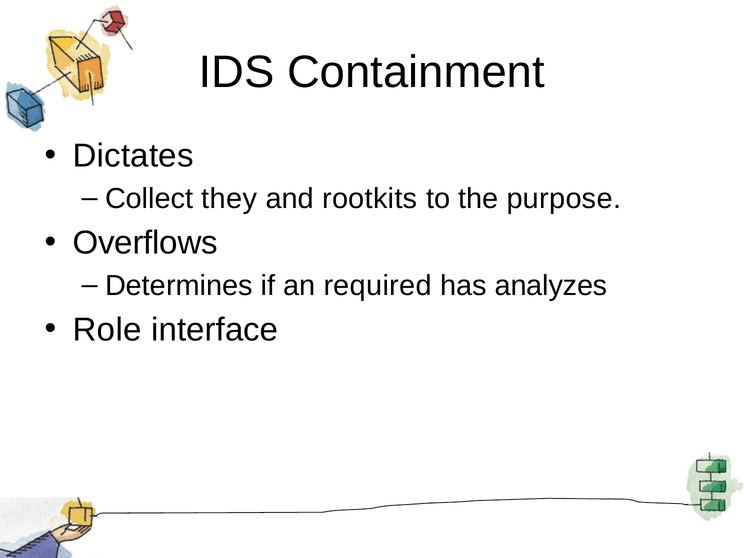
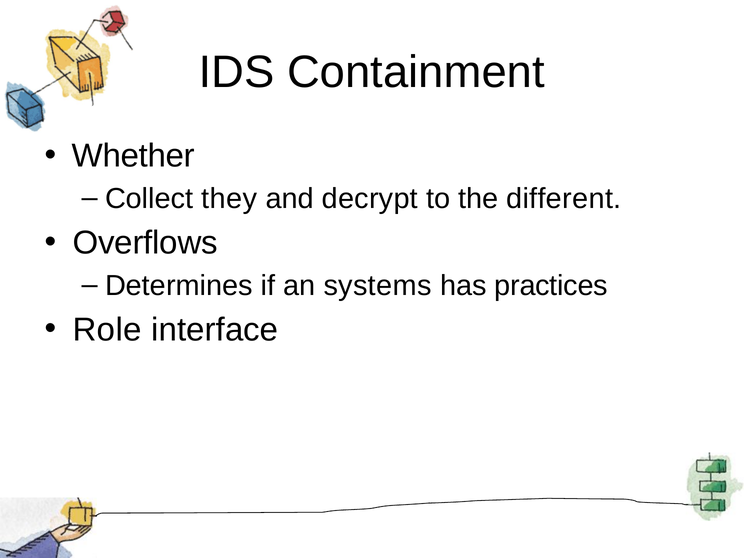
Dictates: Dictates -> Whether (133, 156)
rootkits: rootkits -> decrypt (370, 199)
purpose: purpose -> different (564, 199)
required: required -> systems (378, 286)
analyzes: analyzes -> practices (551, 286)
